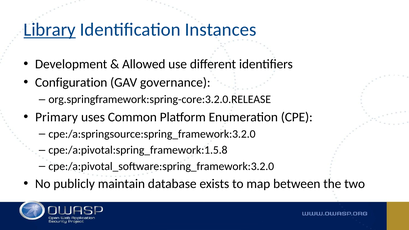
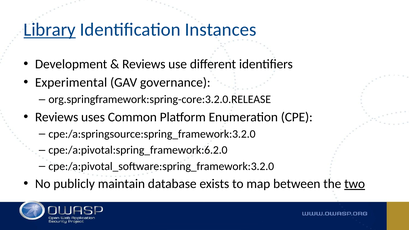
Allowed: Allowed -> Reviews (144, 64)
Configuration: Configuration -> Experimental (71, 83)
Primary: Primary -> Reviews (57, 117)
cpe:/a:pivotal:spring_framework:1.5.8: cpe:/a:pivotal:spring_framework:1.5.8 -> cpe:/a:pivotal:spring_framework:6.2.0 (138, 150)
two underline: none -> present (355, 184)
